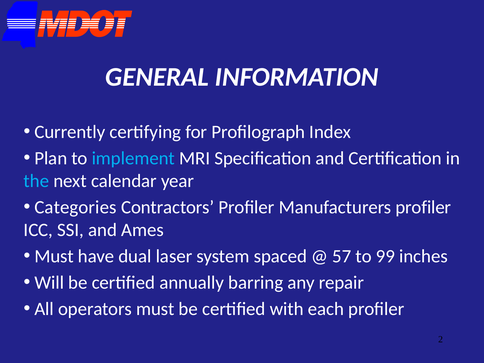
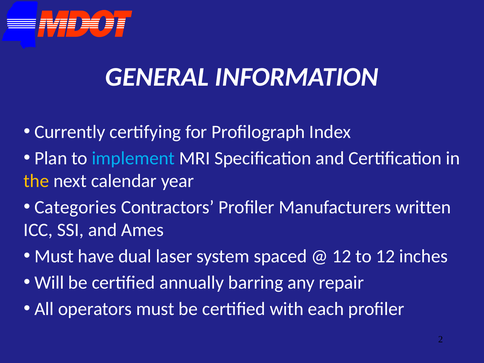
the colour: light blue -> yellow (36, 181)
Manufacturers profiler: profiler -> written (423, 207)
57: 57 -> 12 (342, 256)
to 99: 99 -> 12 (385, 256)
